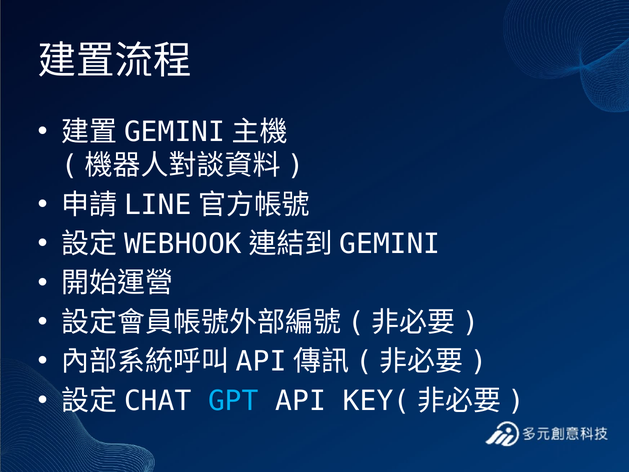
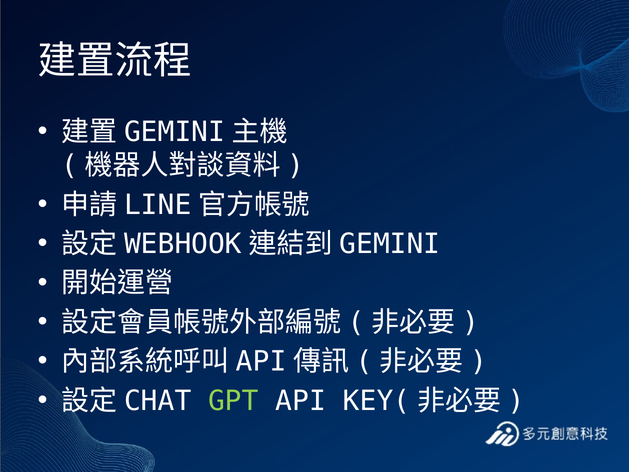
GPT colour: light blue -> light green (233, 401)
